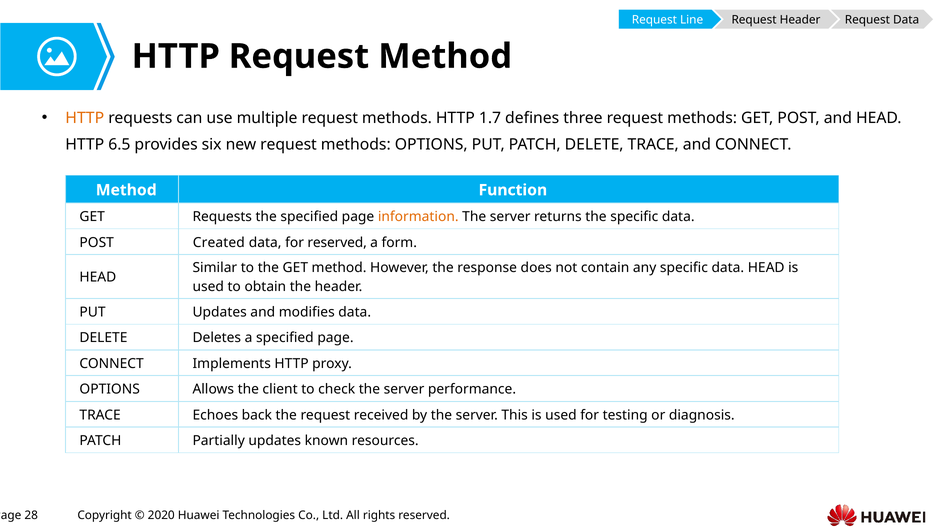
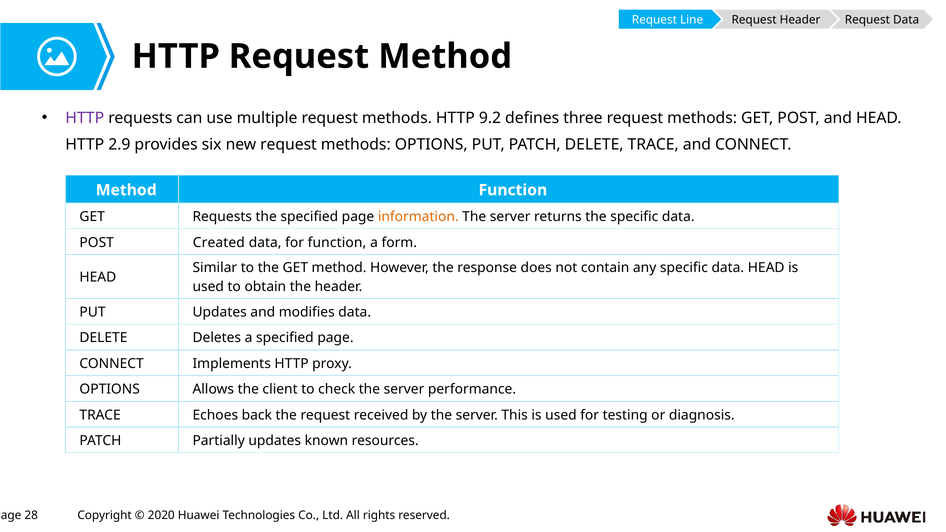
HTTP colour: orange -> purple (85, 118)
1.7: 1.7 -> 9.2 (490, 118)
6.5: 6.5 -> 2.9 (119, 144)
for reserved: reserved -> function (337, 243)
